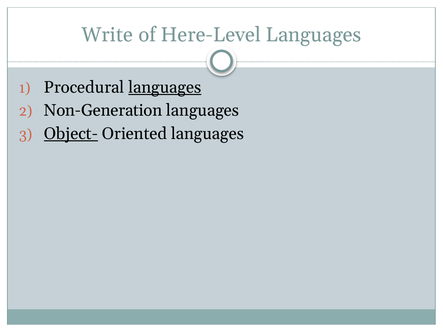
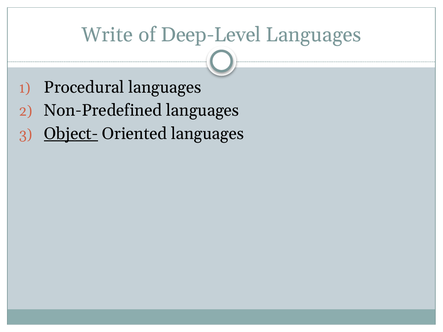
Here-Level: Here-Level -> Deep-Level (211, 35)
languages underline: present -> none (165, 87)
Non-Generation: Non-Generation -> Non-Predefined (103, 111)
